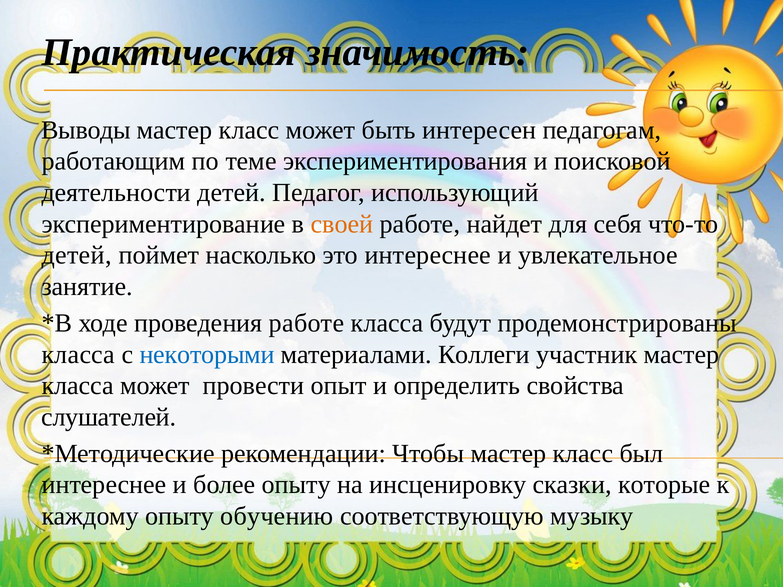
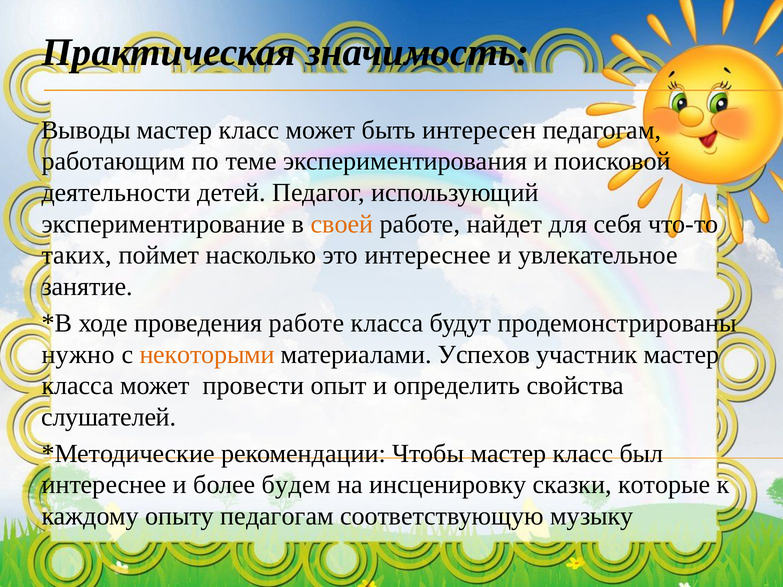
детей: детей -> таких (77, 255)
класса: класса -> нужно (78, 355)
некоторыми colour: blue -> orange (207, 355)
Коллеги: Коллеги -> Успехов (484, 355)
более опыту: опыту -> будем (296, 485)
опыту обучению: обучению -> педагогам (277, 516)
